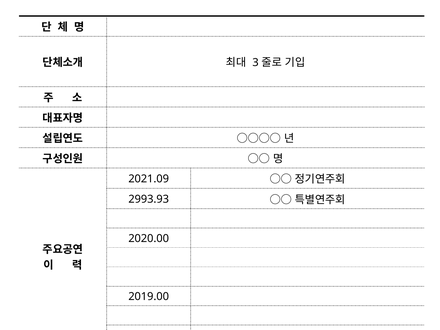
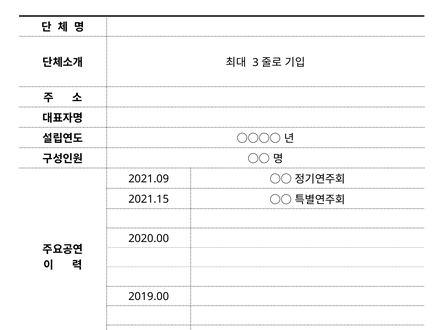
2993.93: 2993.93 -> 2021.15 (149, 199)
